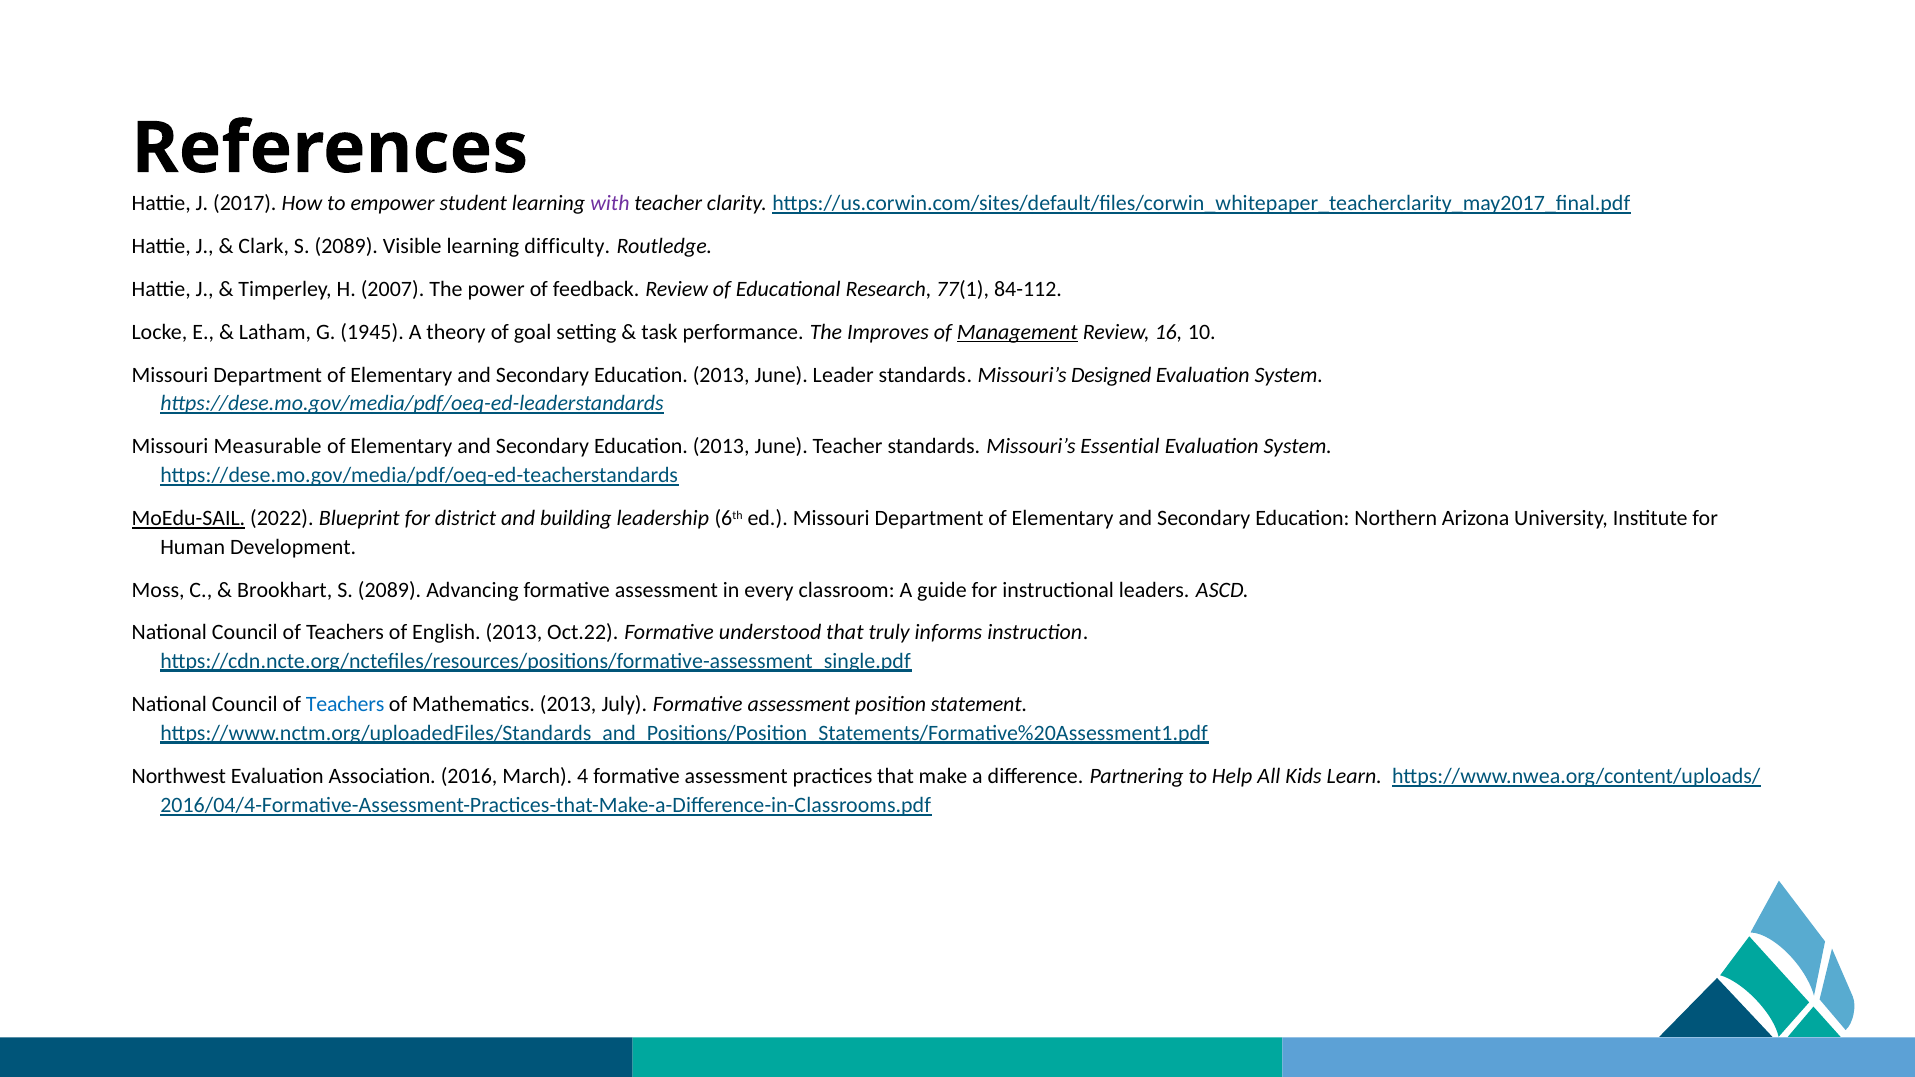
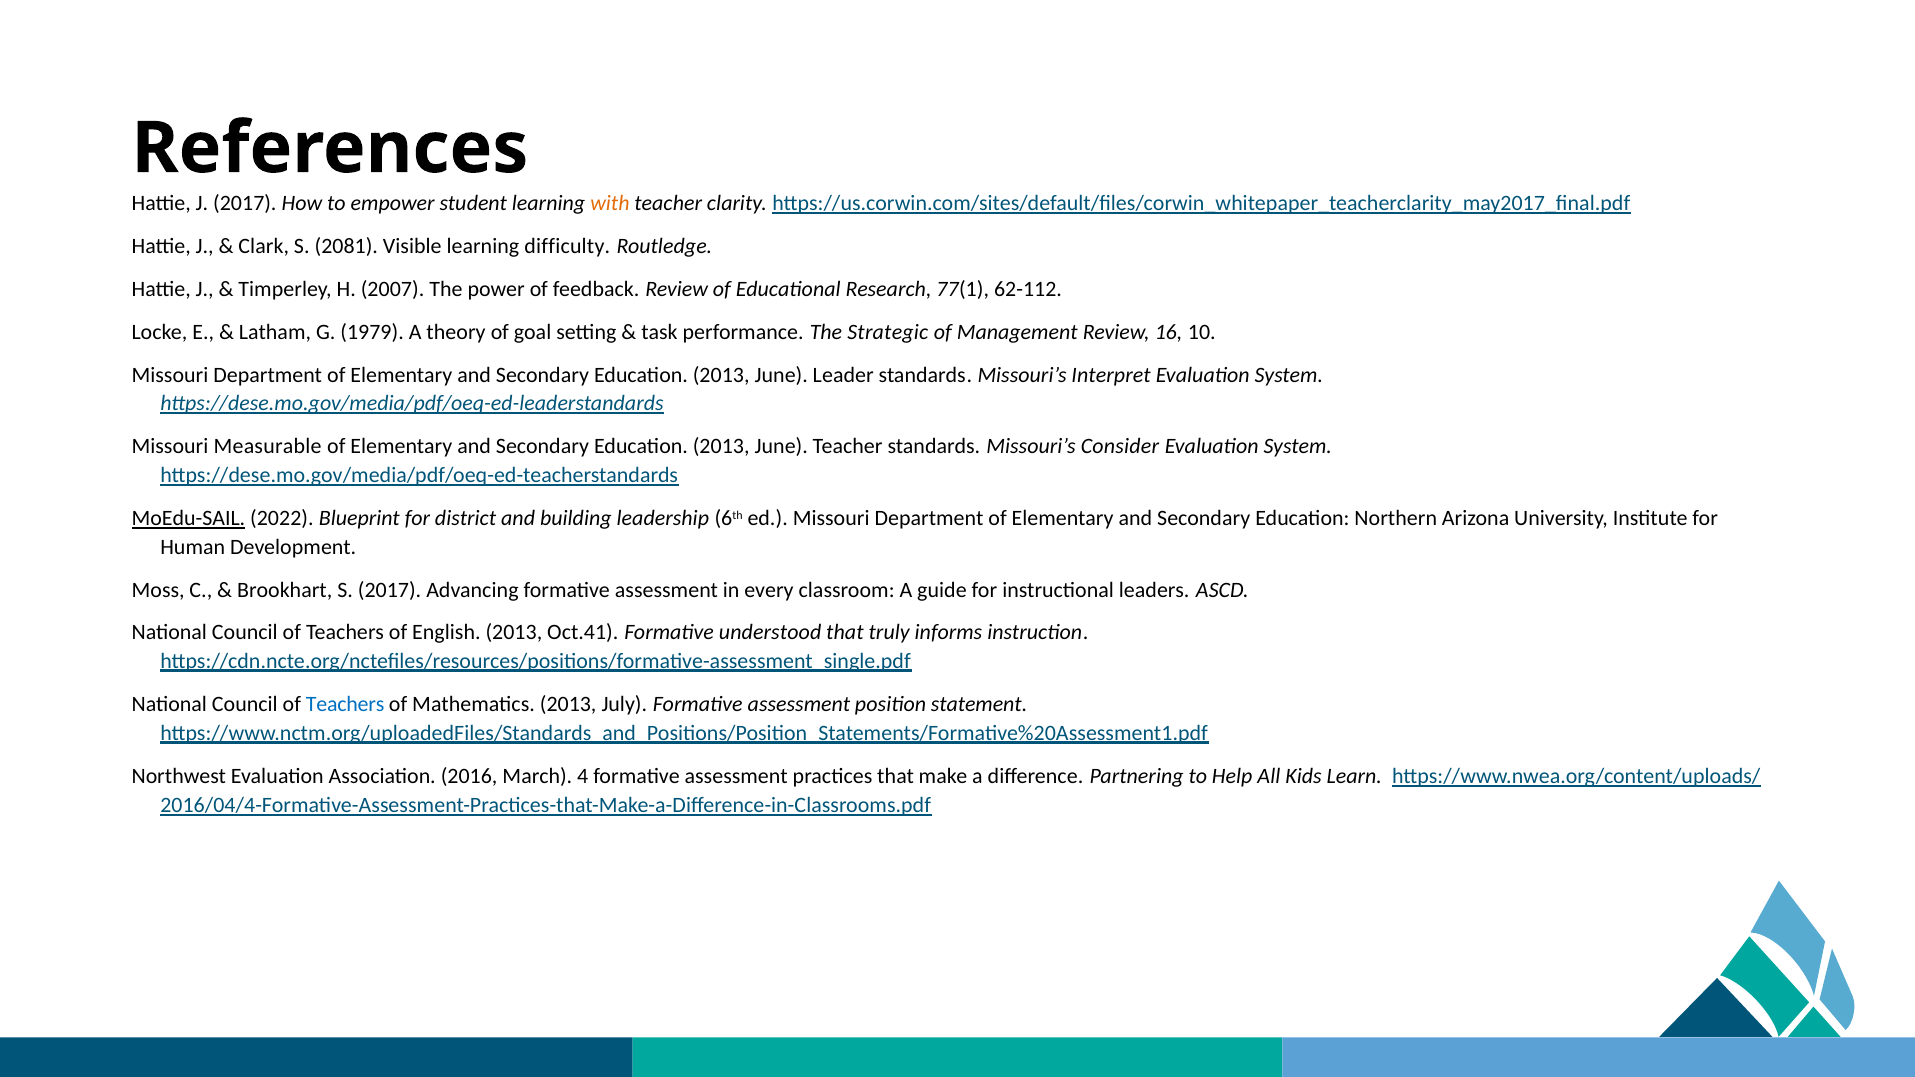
with colour: purple -> orange (610, 203)
Clark S 2089: 2089 -> 2081 (346, 247)
84-112: 84-112 -> 62-112 (1028, 289)
1945: 1945 -> 1979 (372, 332)
Improves: Improves -> Strategic (888, 332)
Management underline: present -> none (1017, 332)
Designed: Designed -> Interpret (1111, 375)
Essential: Essential -> Consider (1120, 447)
Brookhart S 2089: 2089 -> 2017 (390, 590)
Oct.22: Oct.22 -> Oct.41 (583, 633)
